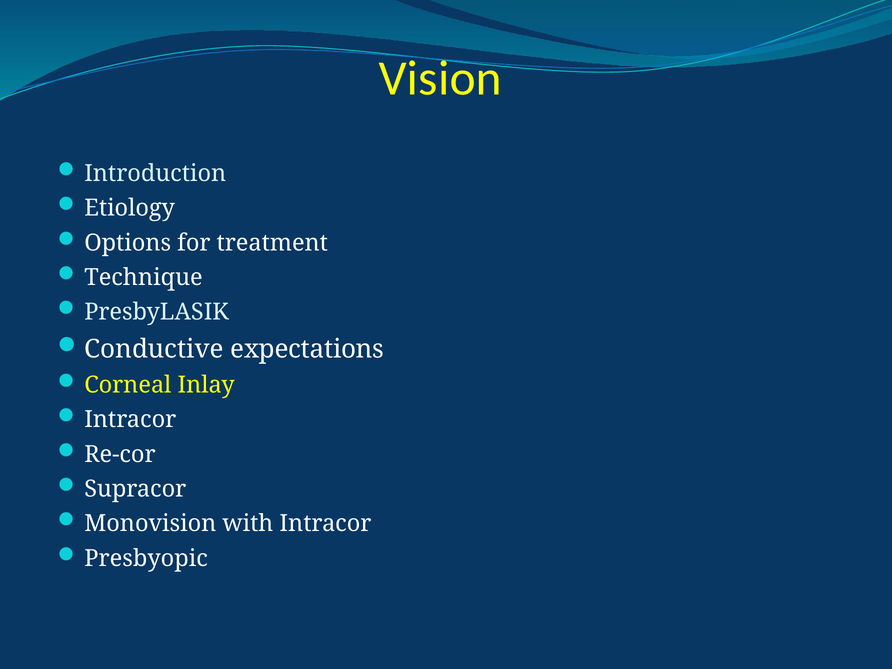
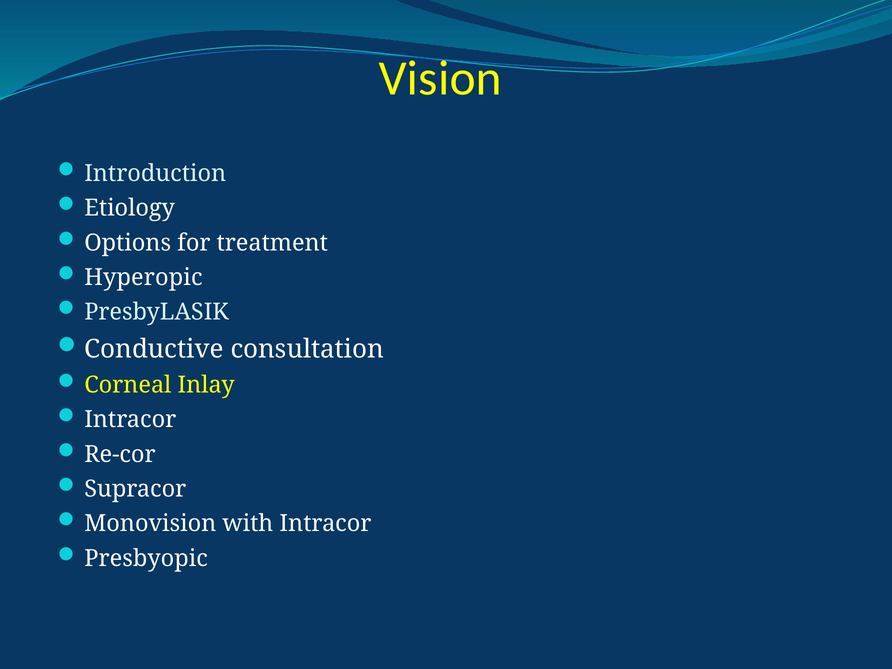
Technique: Technique -> Hyperopic (143, 277)
expectations: expectations -> consultation (307, 349)
